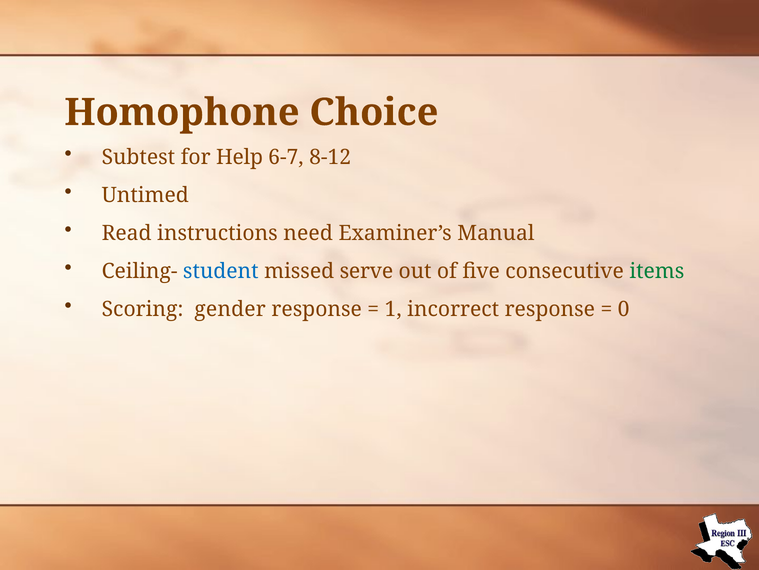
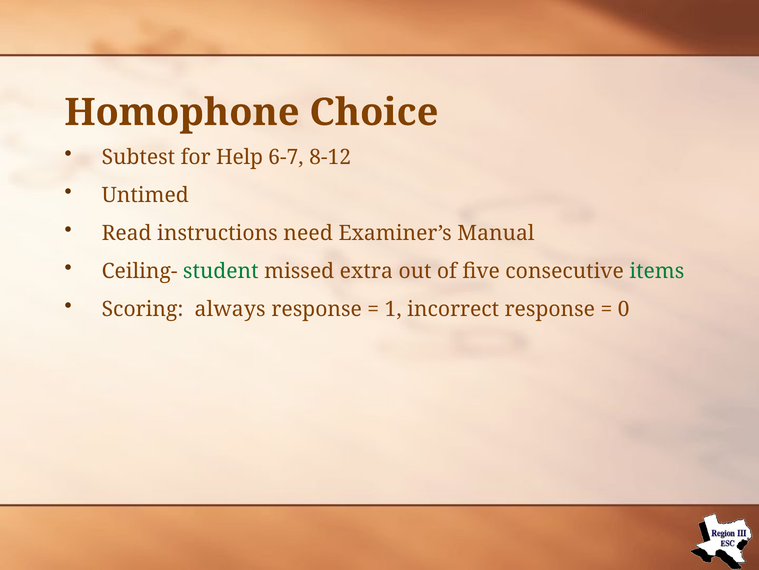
student colour: blue -> green (221, 271)
serve: serve -> extra (366, 271)
gender: gender -> always (230, 309)
